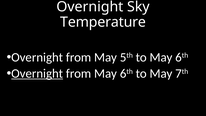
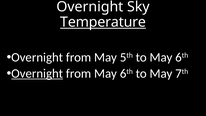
Temperature underline: none -> present (103, 22)
